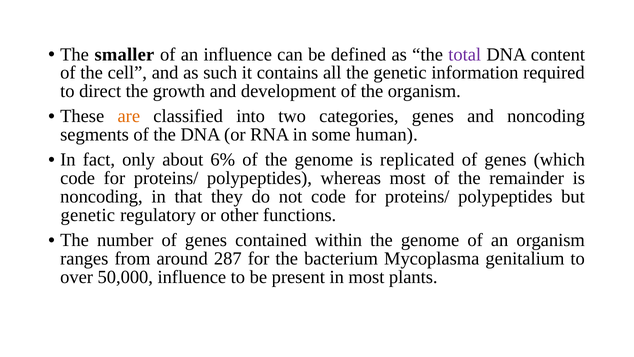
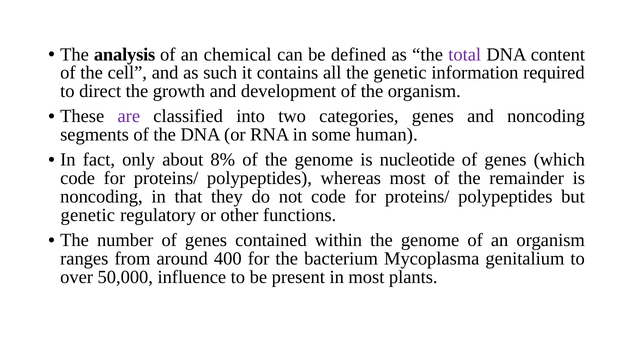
smaller: smaller -> analysis (125, 54)
an influence: influence -> chemical (238, 54)
are colour: orange -> purple (129, 116)
6%: 6% -> 8% (223, 160)
replicated: replicated -> nucleotide (417, 160)
287: 287 -> 400 (228, 258)
